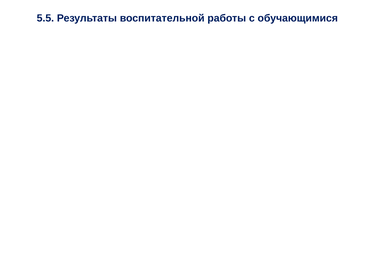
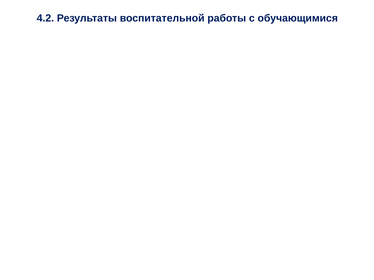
5.5: 5.5 -> 4.2 (45, 18)
